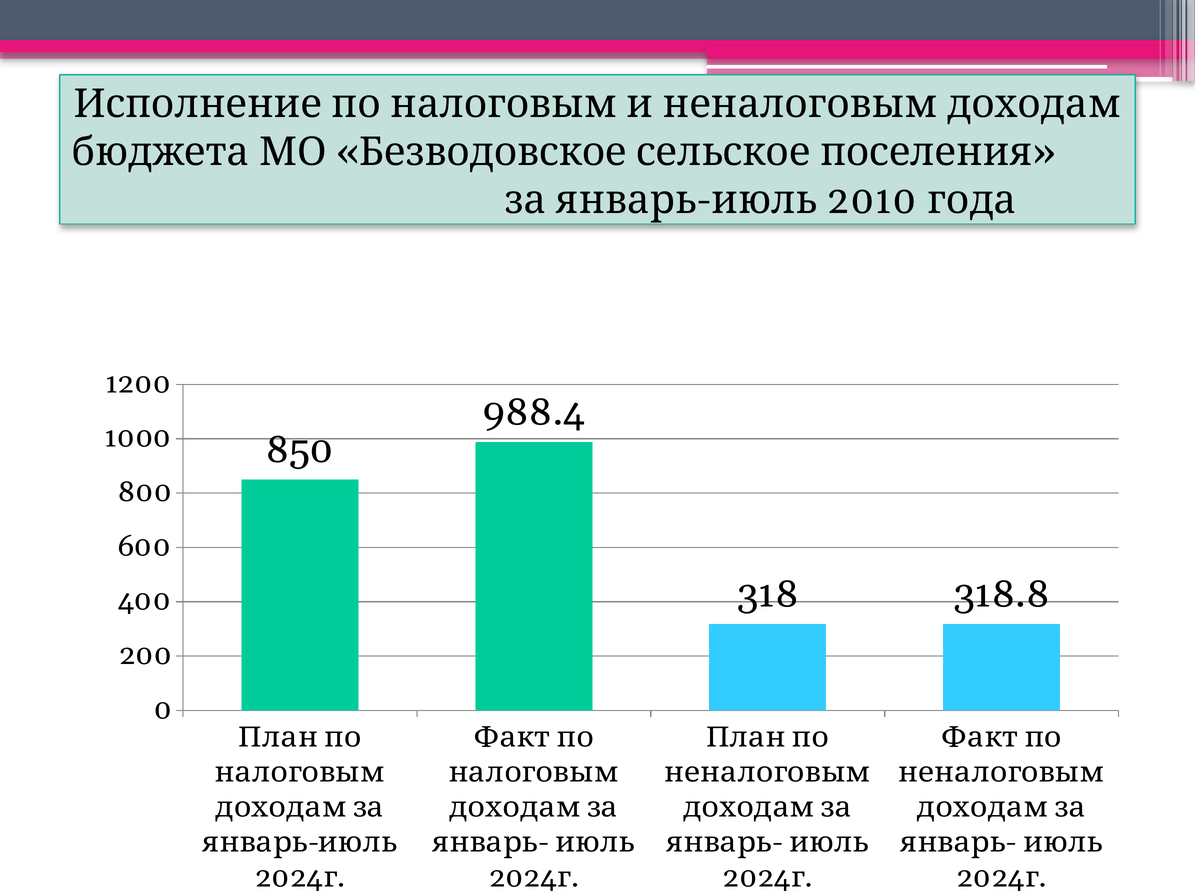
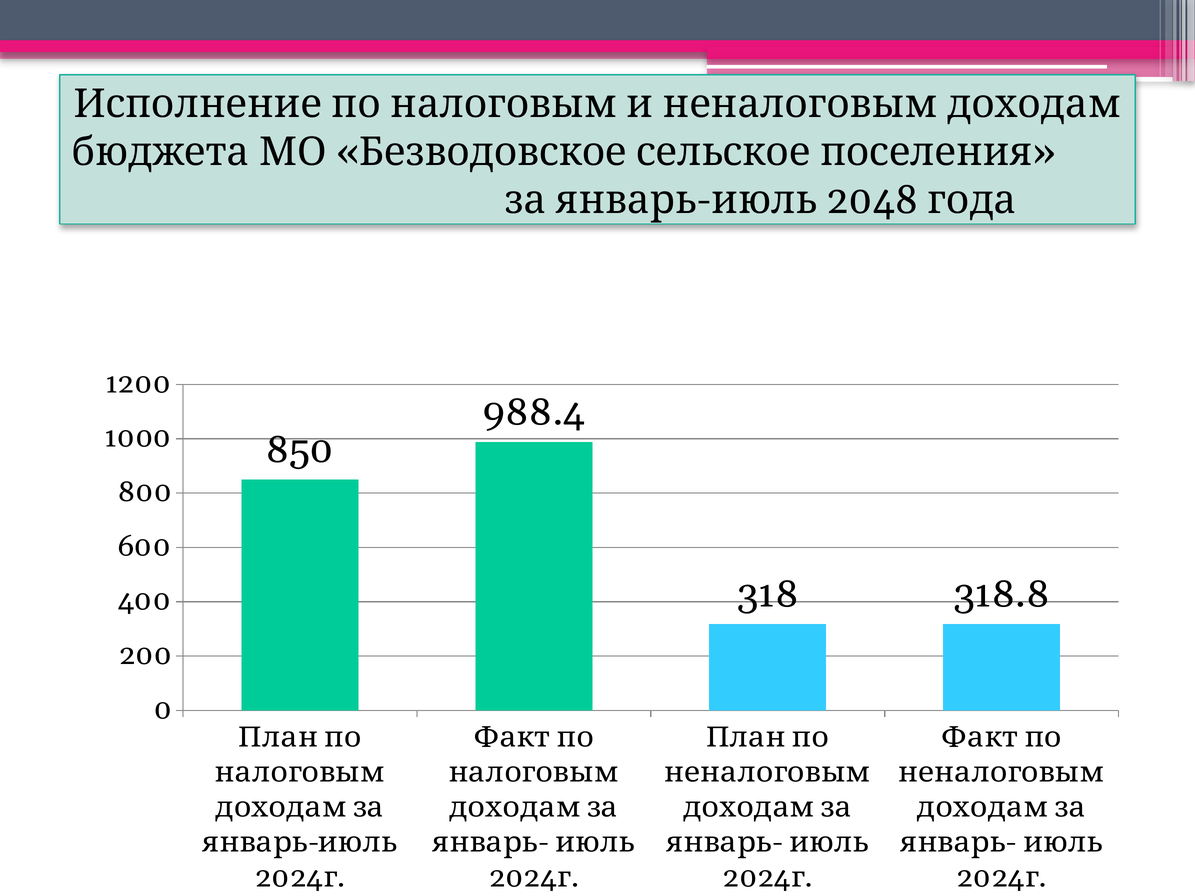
2010: 2010 -> 2048 (873, 200)
